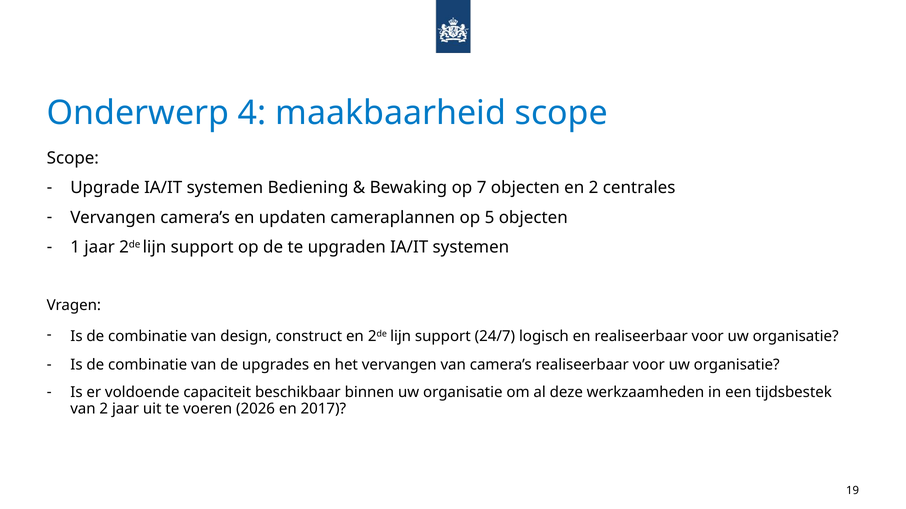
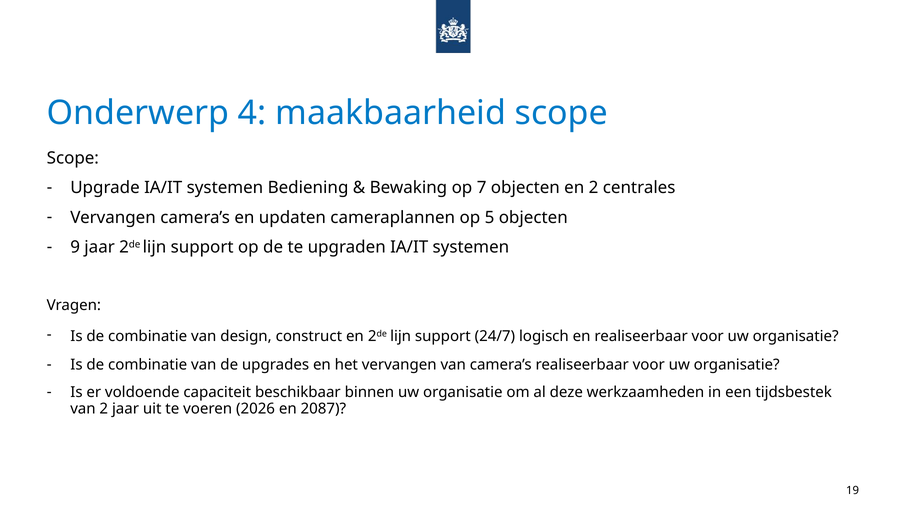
1: 1 -> 9 (75, 247)
2017: 2017 -> 2087 (323, 409)
